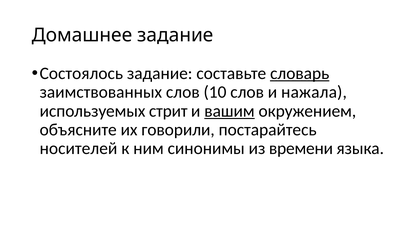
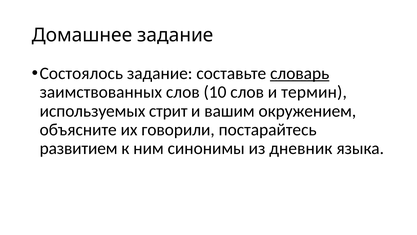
нажала: нажала -> термин (314, 92)
вашим underline: present -> none (229, 111)
носителей: носителей -> развитием (79, 148)
времени: времени -> дневник (301, 148)
